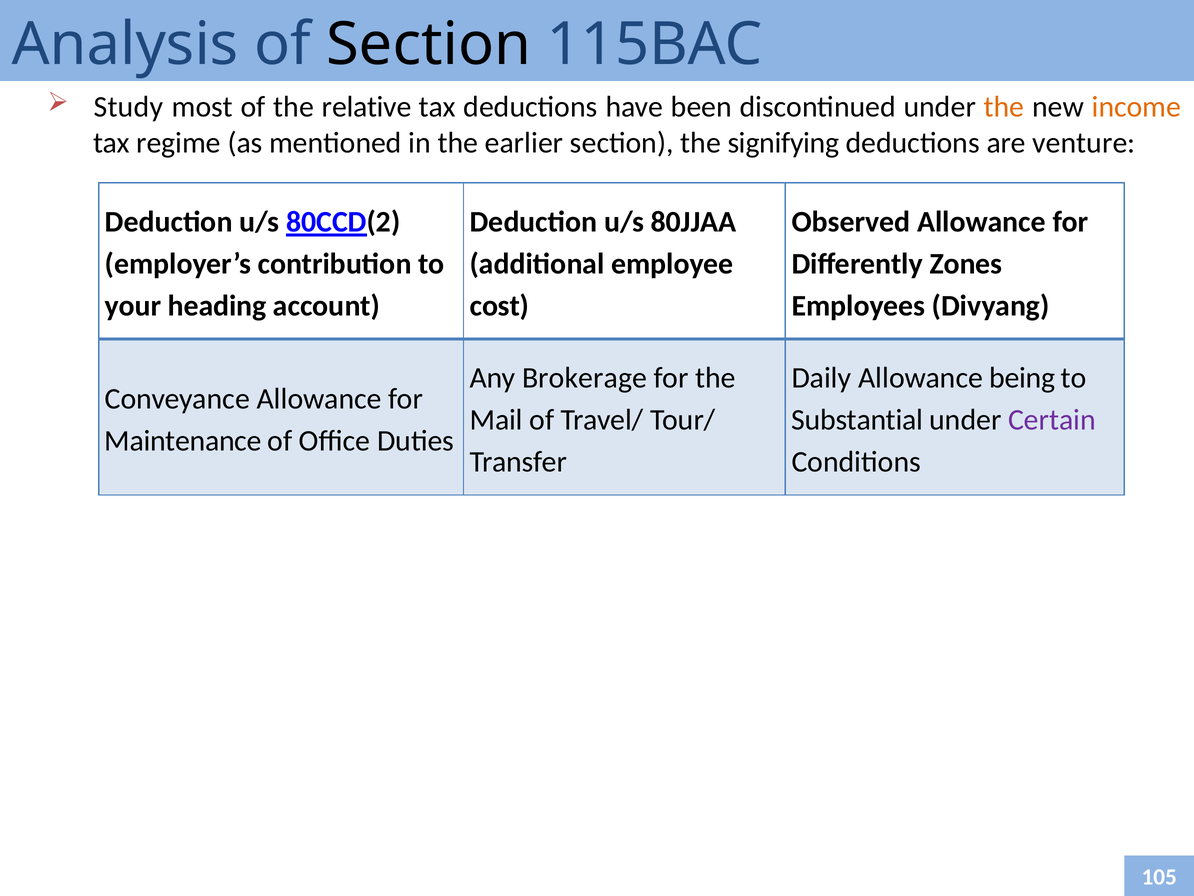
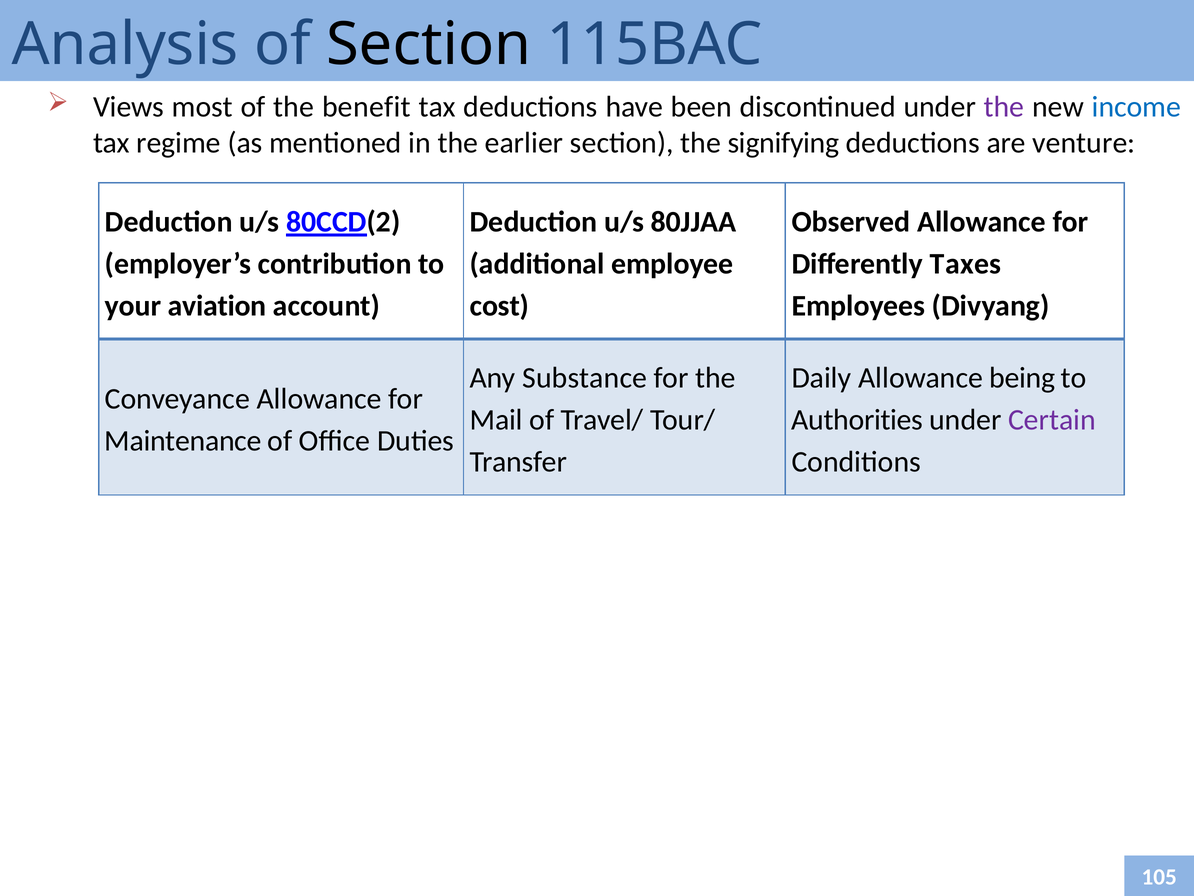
Study: Study -> Views (129, 107)
relative: relative -> benefit (366, 107)
the colour: orange -> purple (1004, 107)
income colour: orange -> blue (1136, 107)
Zones: Zones -> Taxes (966, 264)
heading: heading -> aviation (217, 306)
Brokerage: Brokerage -> Substance (585, 378)
Substantial: Substantial -> Authorities (857, 420)
